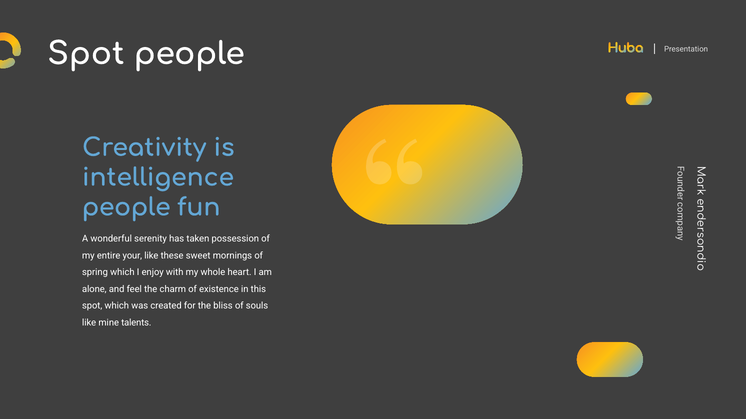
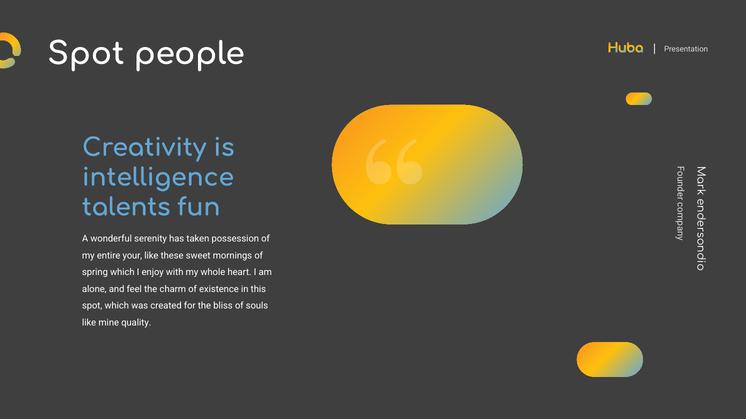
people: people -> talents (126, 208)
talents: talents -> quality (136, 323)
